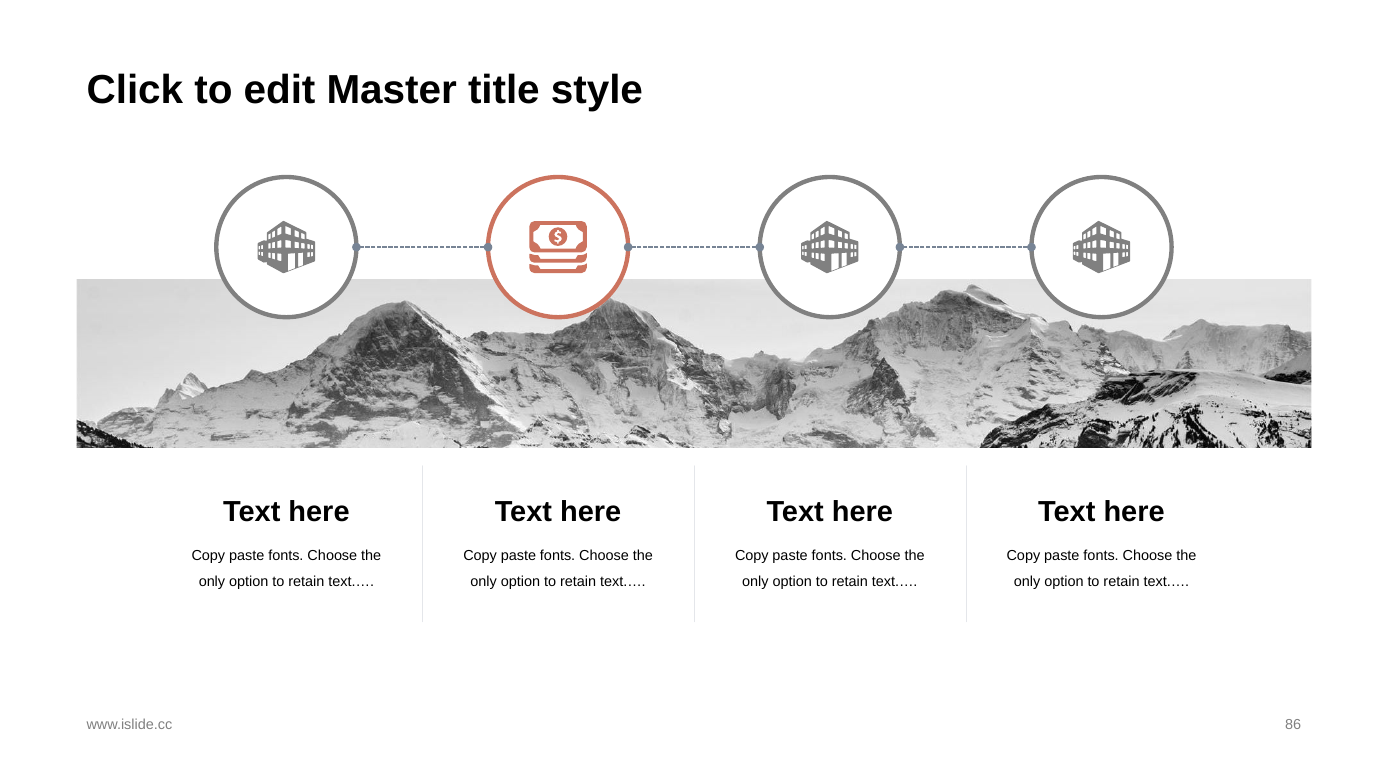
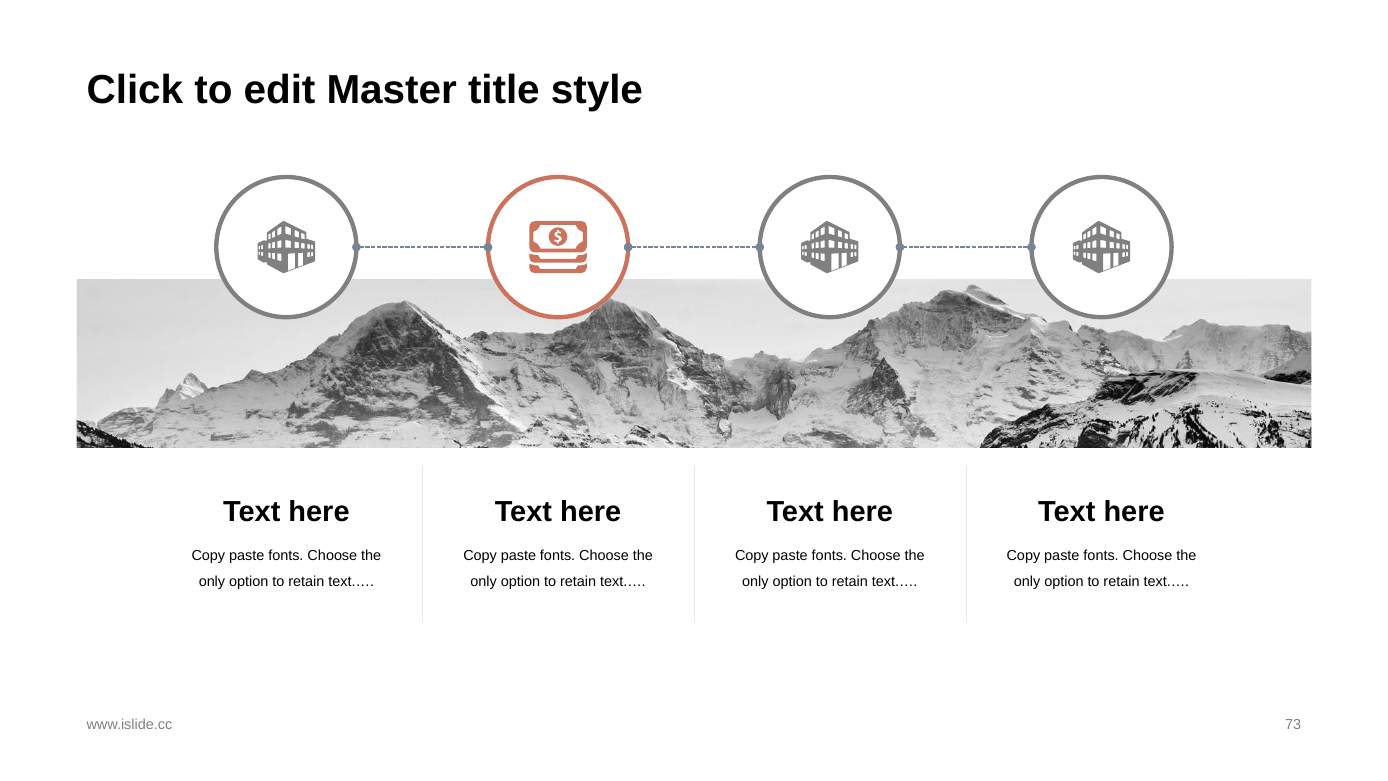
86: 86 -> 73 (1293, 725)
